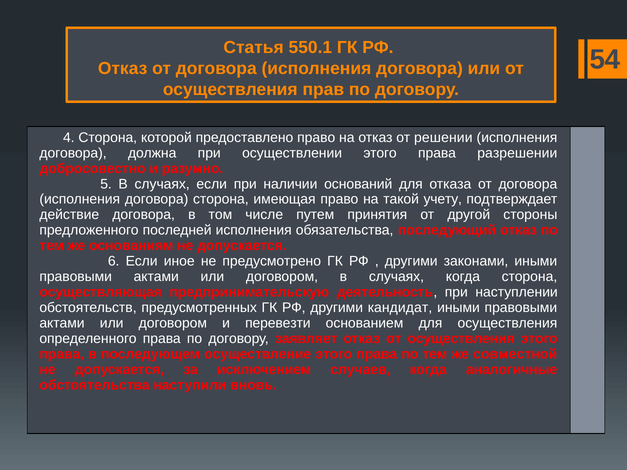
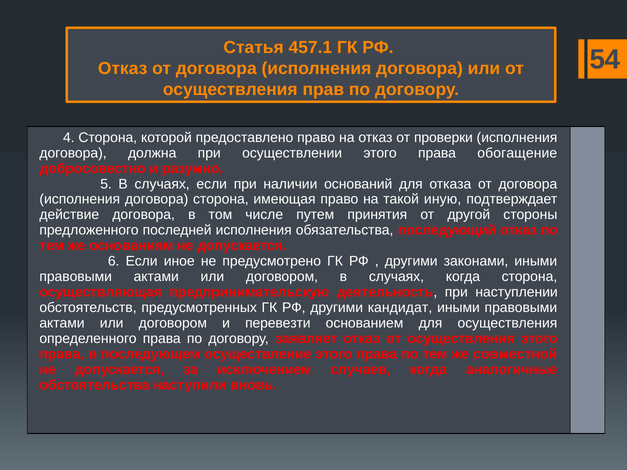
550.1: 550.1 -> 457.1 (310, 48)
решении: решении -> проверки (443, 138)
разрешении: разрешении -> обогащение (517, 153)
учету: учету -> иную (443, 200)
